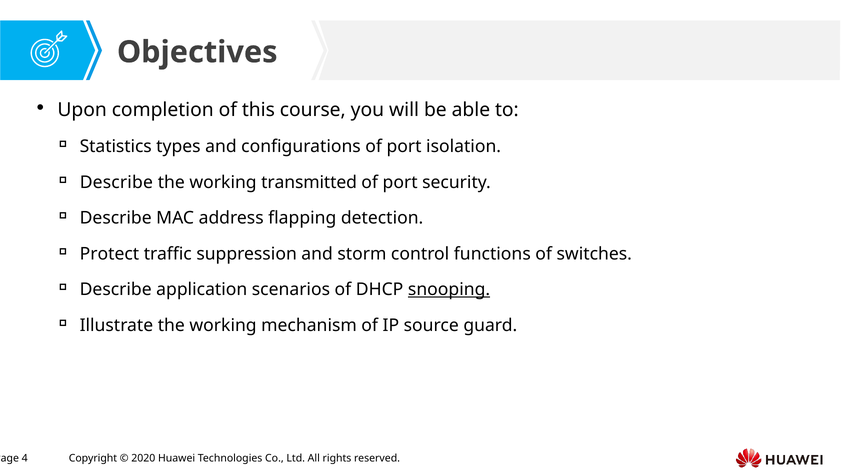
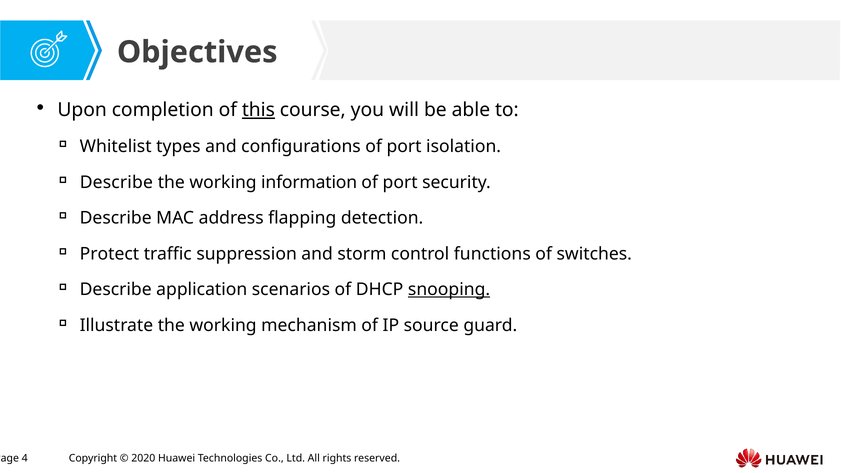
this underline: none -> present (258, 110)
Statistics: Statistics -> Whitelist (116, 147)
transmitted: transmitted -> information (309, 182)
